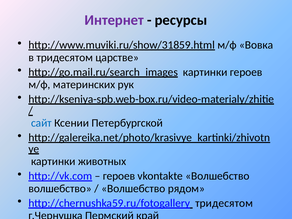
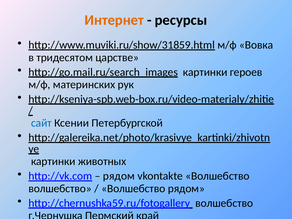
Интернет colour: purple -> orange (114, 20)
героев: героев -> рядом (119, 176)
http://chernushka59.ru/fotogallery тридесятом: тридесятом -> волшебство (224, 203)
